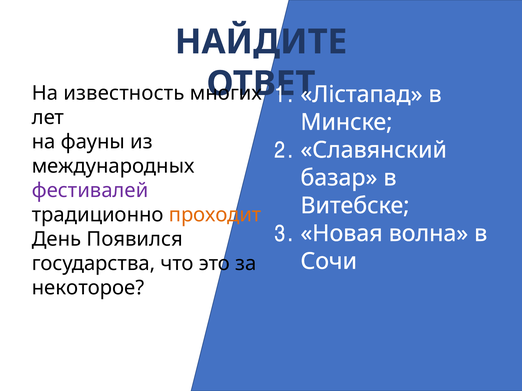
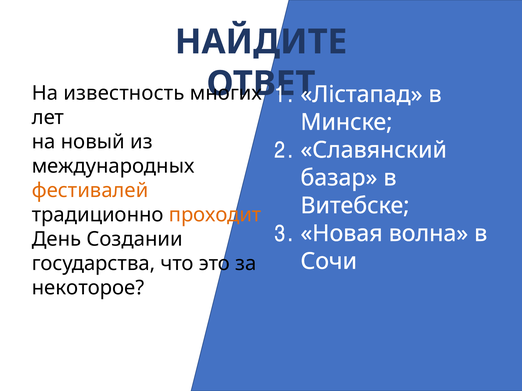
фауны: фауны -> новый (93, 142)
фестивалей colour: purple -> orange (90, 191)
Появился: Появился -> Создании (135, 240)
